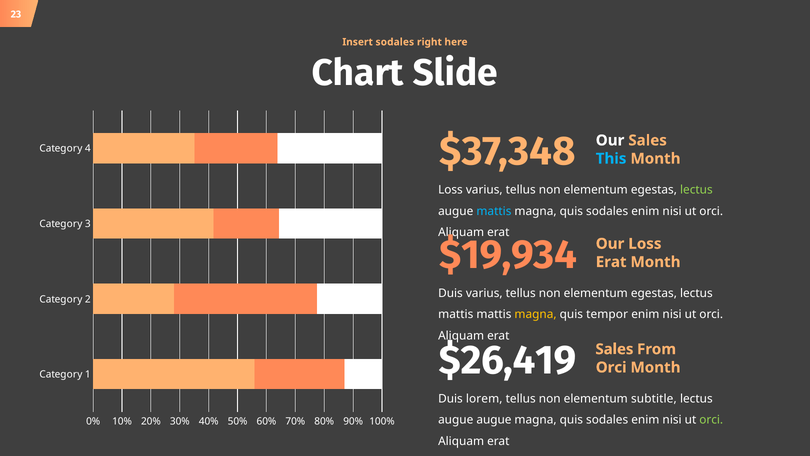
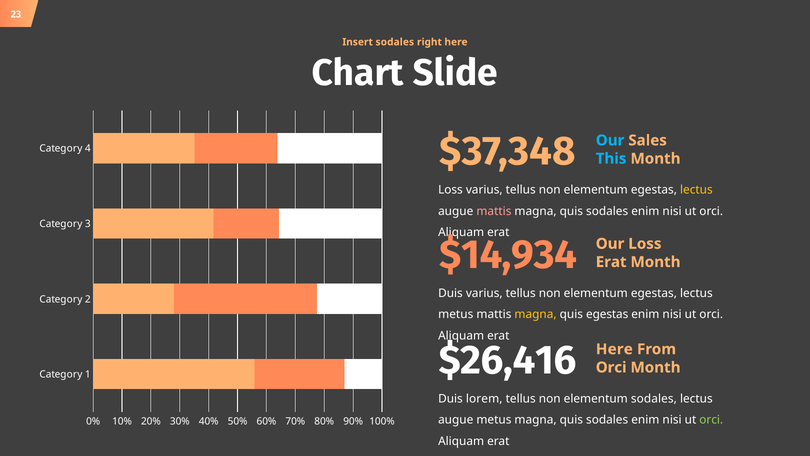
Our colour: white -> light blue (610, 140)
lectus colour: light green -> yellow (696, 190)
mattis colour: light blue -> pink (494, 211)
$19,934: $19,934 -> $14,934 (508, 255)
mattis: mattis -> metus (456, 314)
quis tempor: tempor -> egestas (607, 314)
$26,419: $26,419 -> $26,416 (508, 360)
Sales: Sales -> Here (614, 349)
elementum subtitle: subtitle -> sodales (654, 398)
augue augue: augue -> metus (494, 420)
